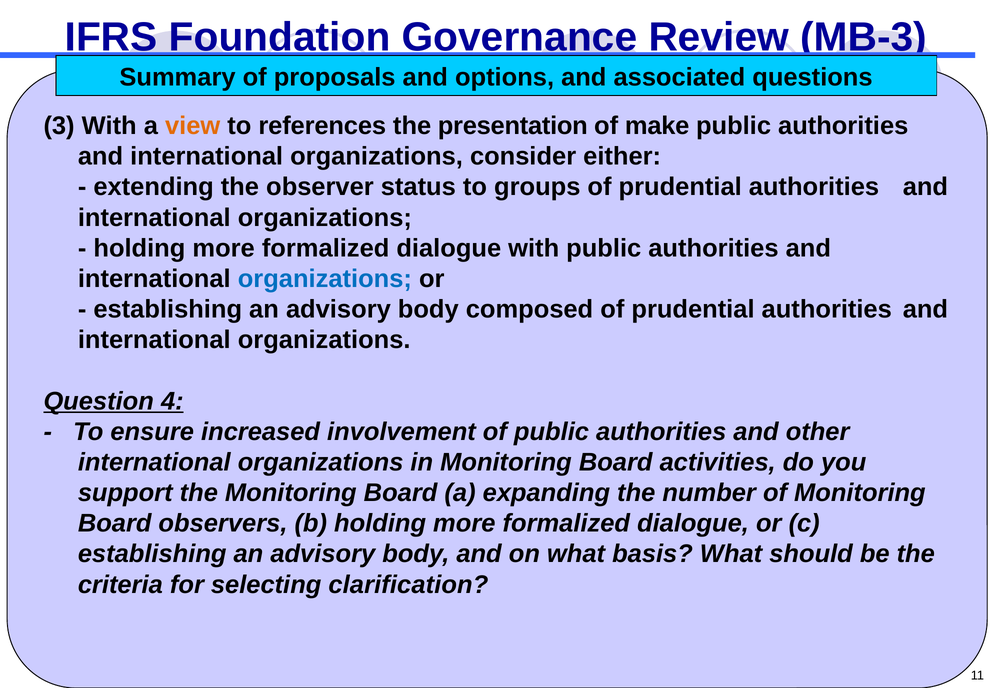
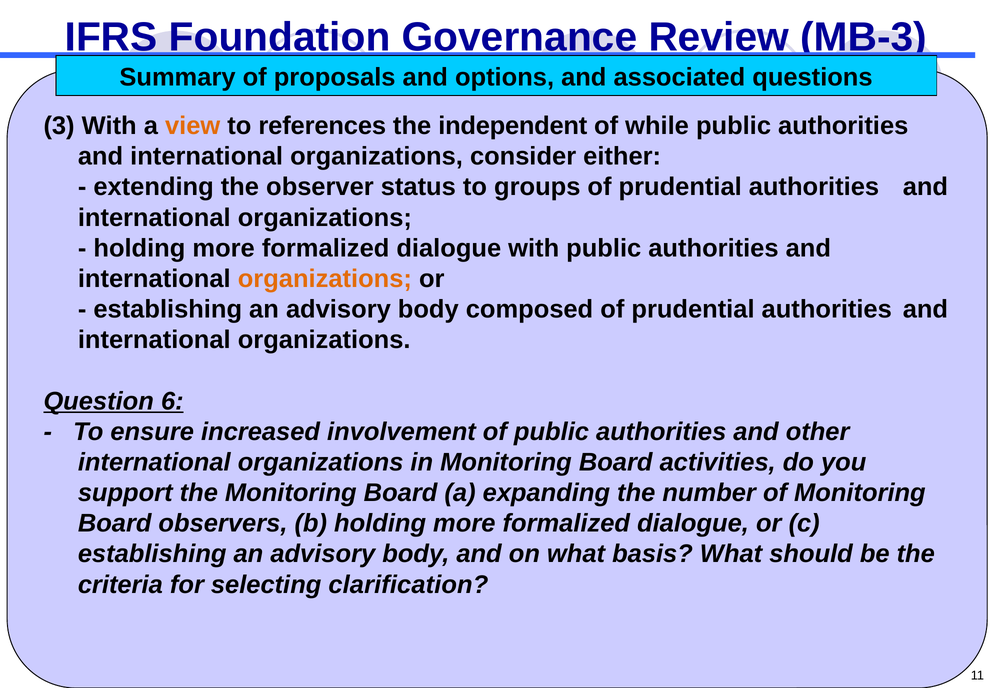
presentation: presentation -> independent (513, 126)
make: make -> while (657, 126)
organizations colour: blue -> orange (325, 279)
4: 4 -> 6 (172, 401)
